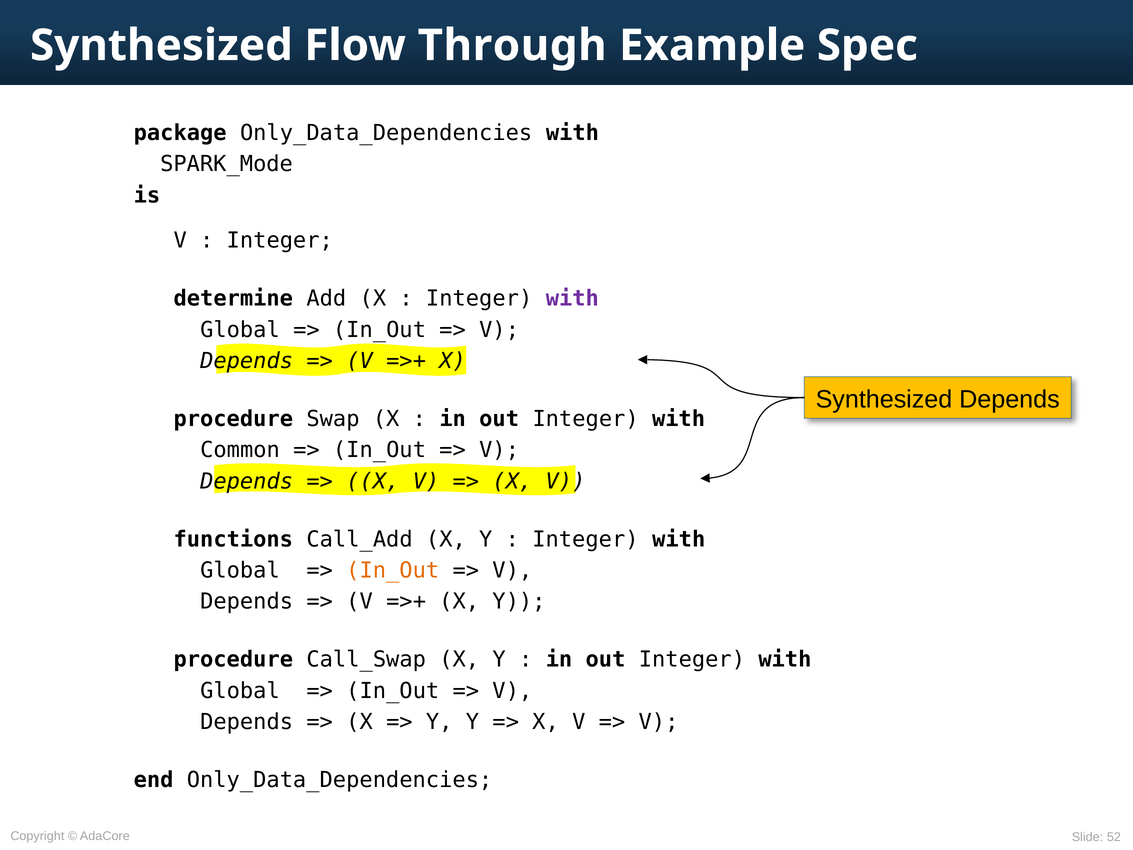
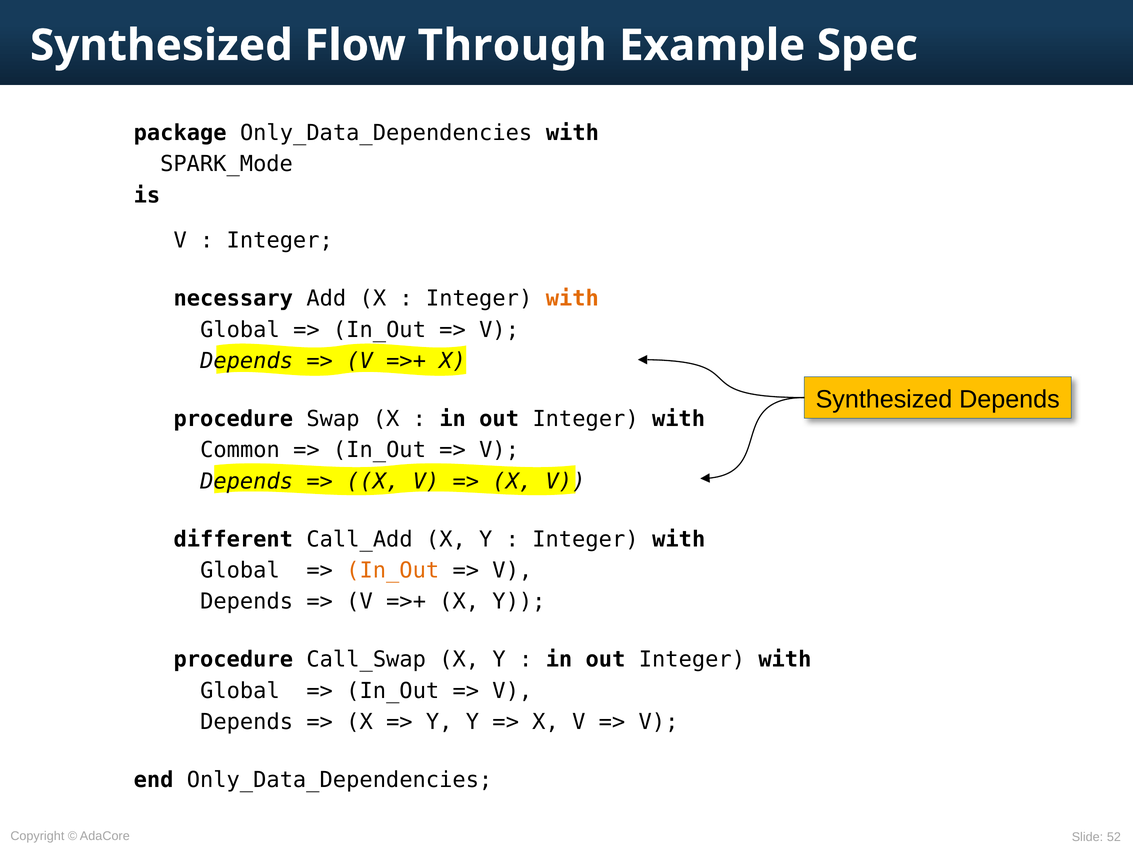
determine: determine -> necessary (233, 299)
with colour: purple -> orange (572, 299)
functions: functions -> different (233, 539)
